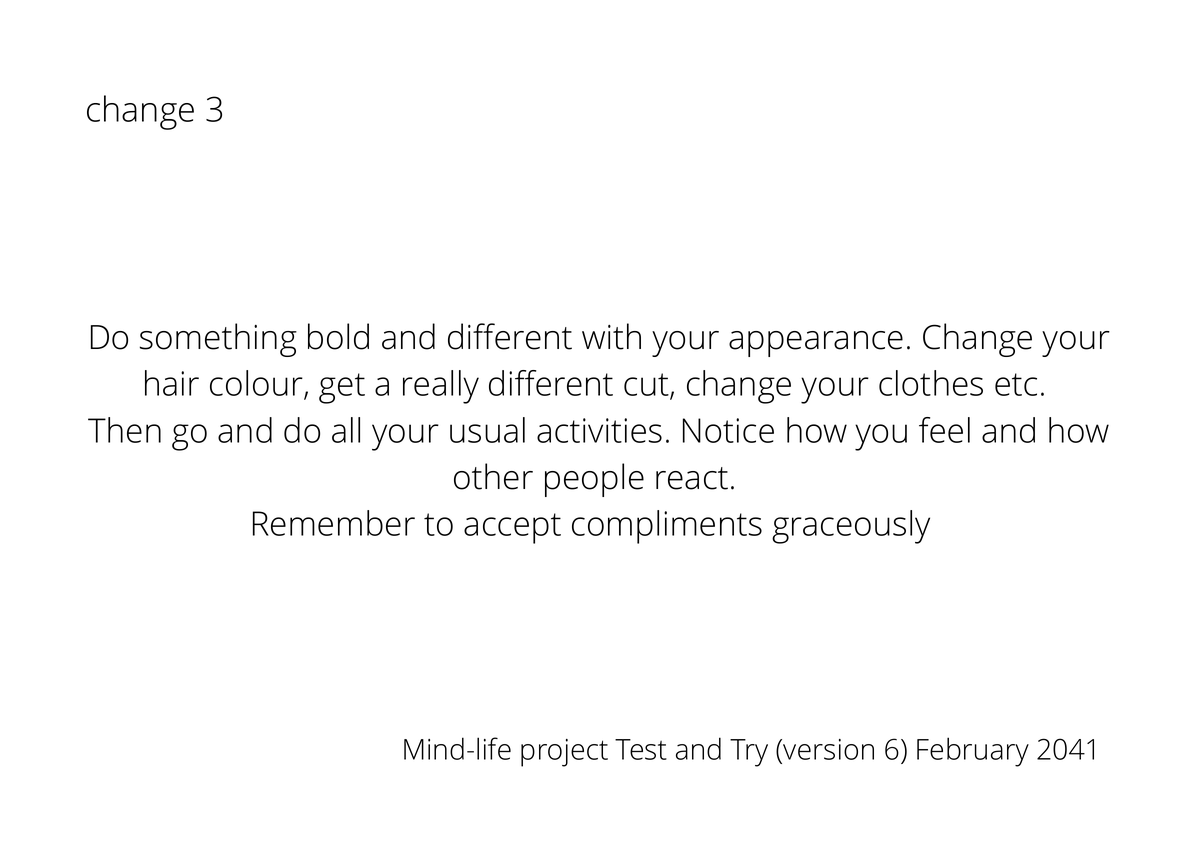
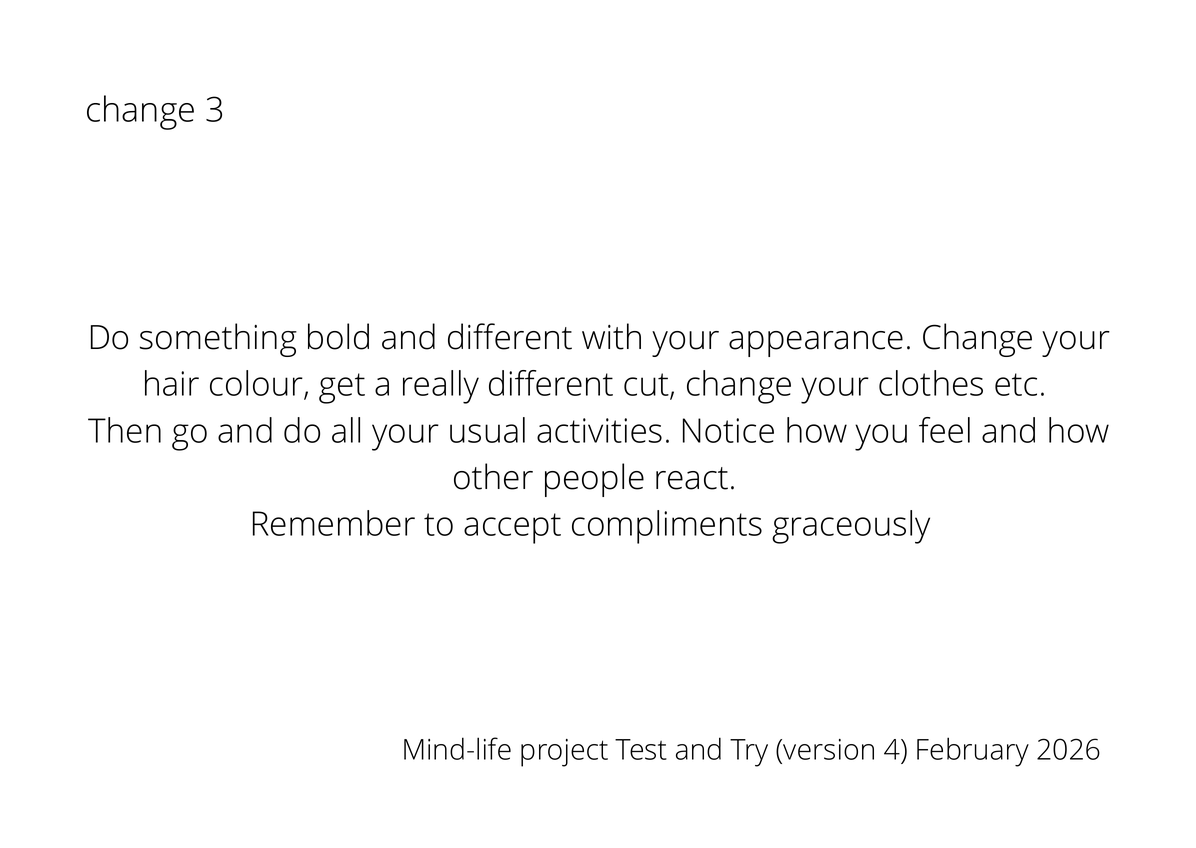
6: 6 -> 4 (896, 750)
2041: 2041 -> 2026 (1069, 750)
